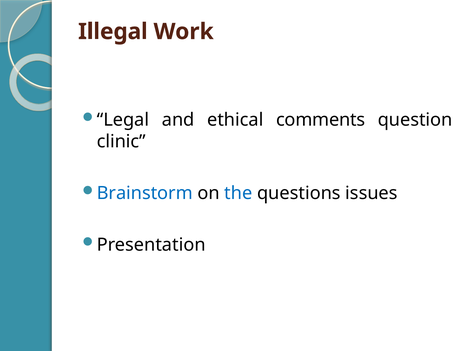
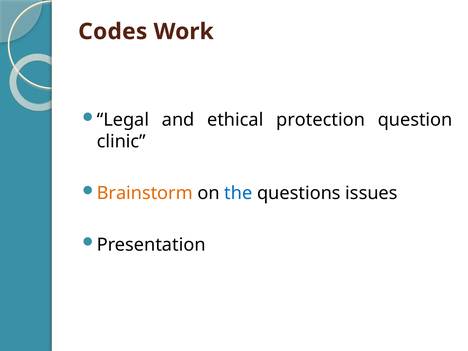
Illegal: Illegal -> Codes (113, 32)
comments: comments -> protection (321, 120)
Brainstorm colour: blue -> orange (145, 193)
